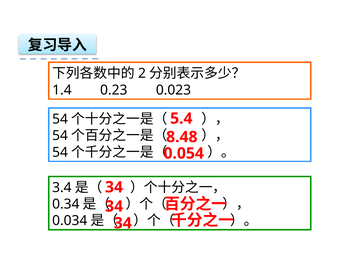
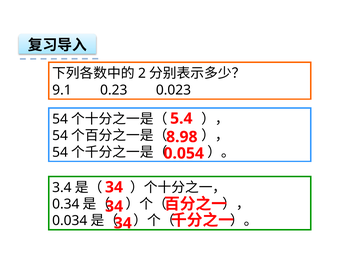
1.4: 1.4 -> 9.1 (62, 90)
8.48: 8.48 -> 8.98 (182, 137)
